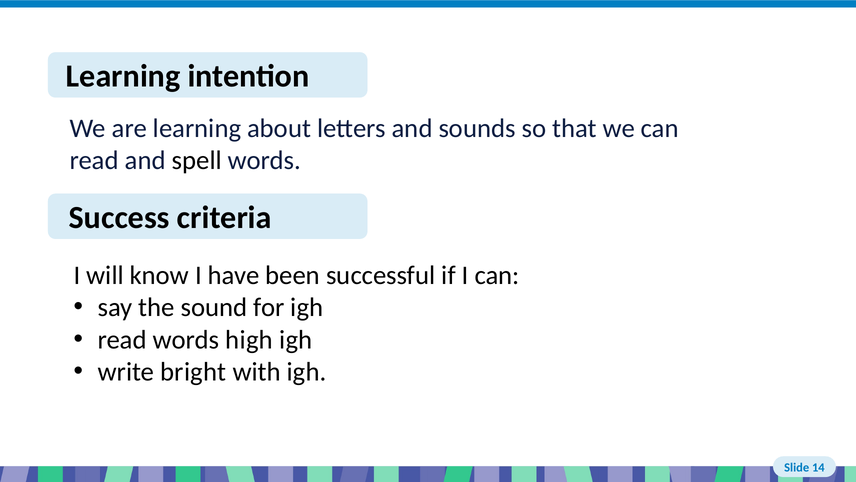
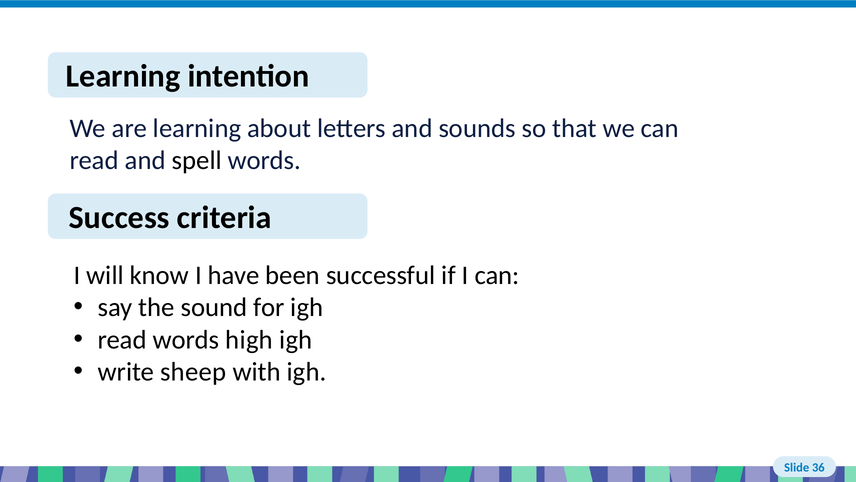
bright: bright -> sheep (193, 371)
14: 14 -> 36 (818, 467)
